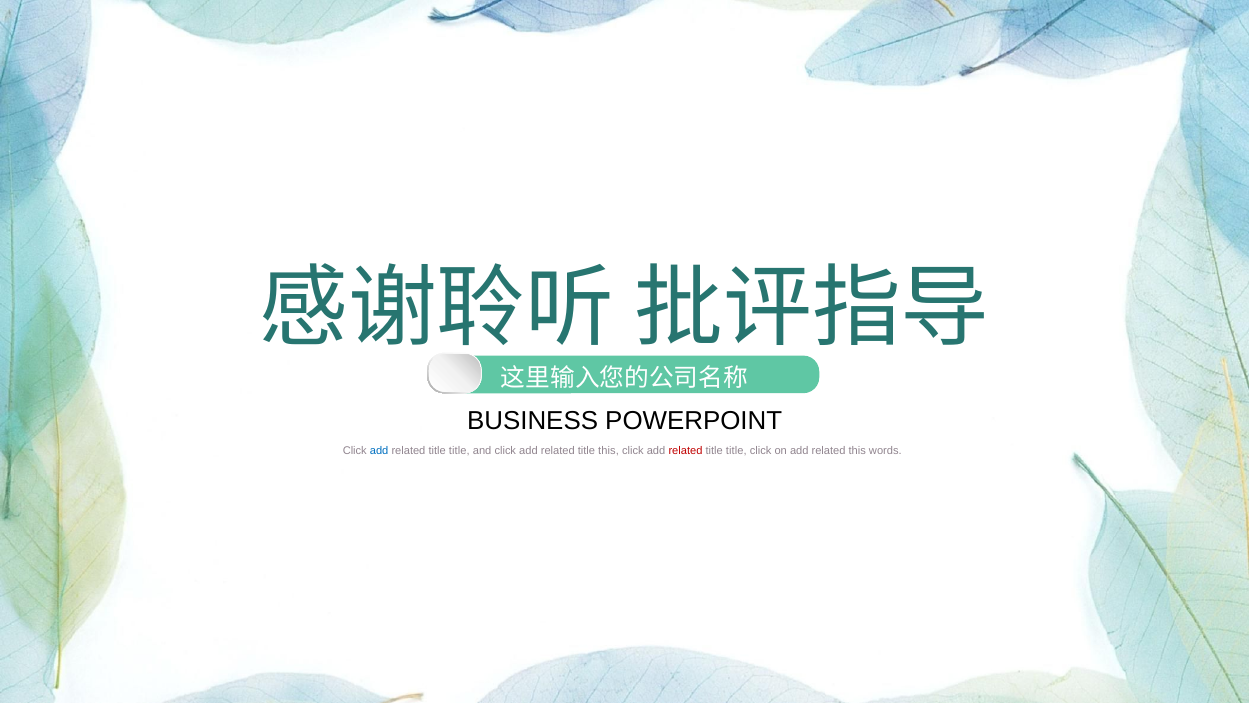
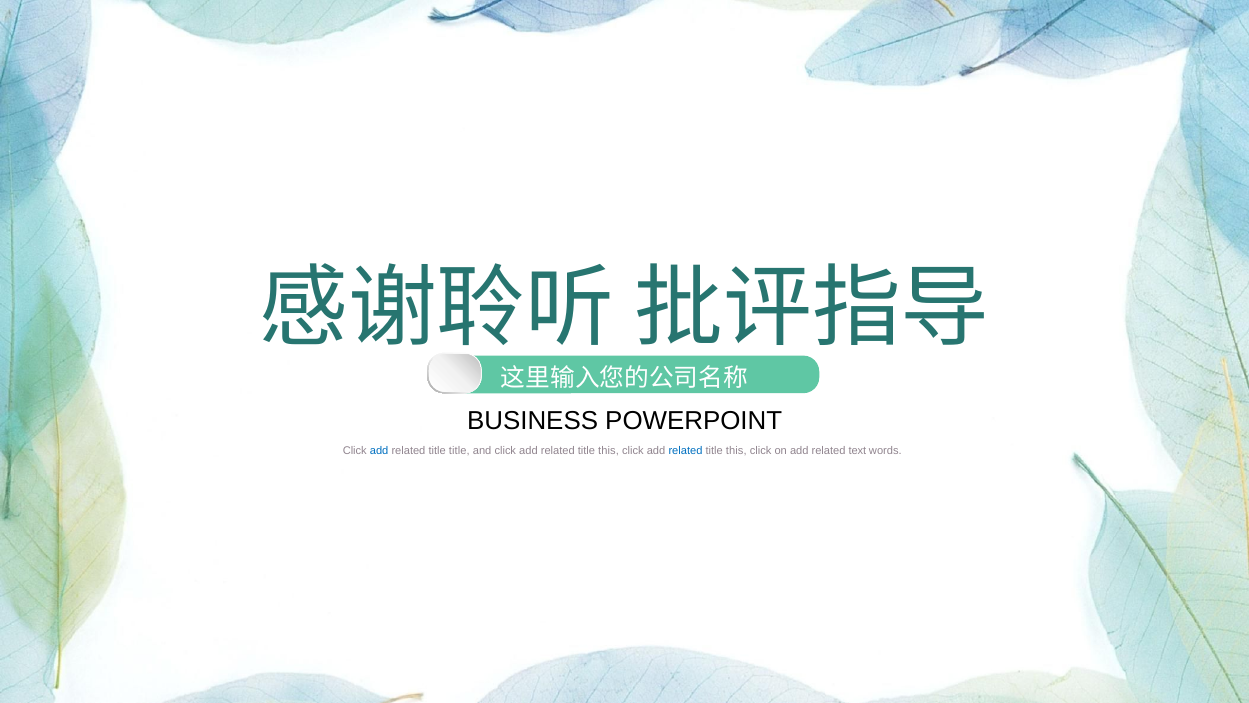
related colour: red -> blue (685, 451)
title: title -> this (736, 451)
related this: this -> text (857, 451)
